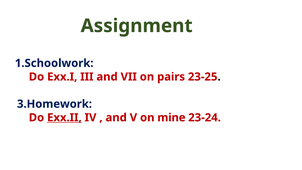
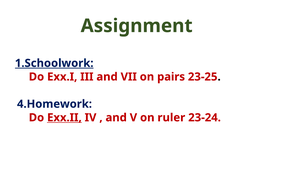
1.Schoolwork underline: none -> present (54, 63)
3.Homework: 3.Homework -> 4.Homework (54, 104)
mine: mine -> ruler (171, 118)
